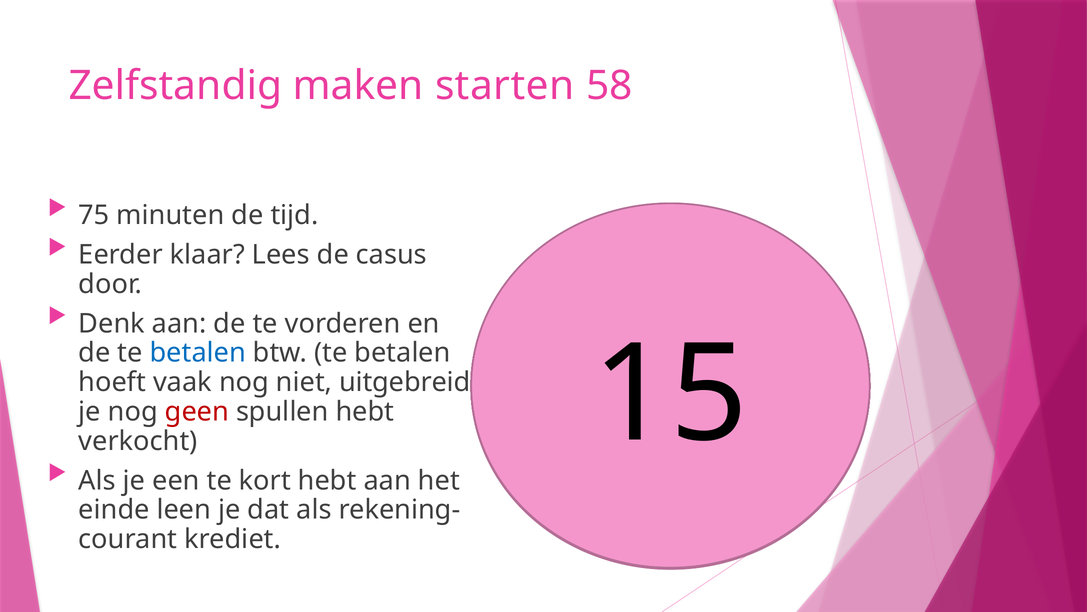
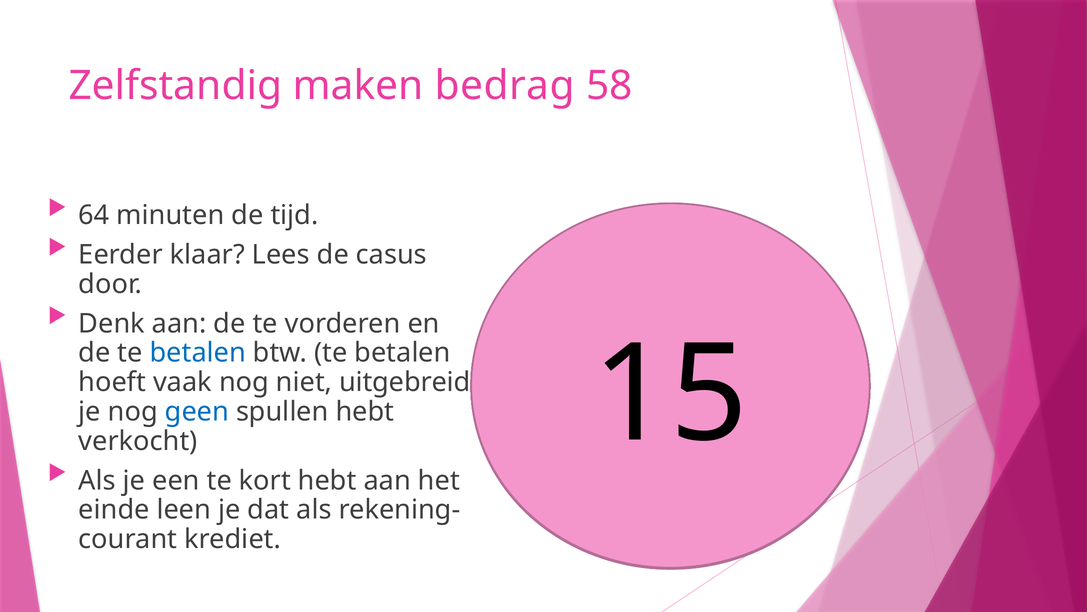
starten: starten -> bedrag (505, 86)
75: 75 -> 64 (94, 215)
geen colour: red -> blue (197, 411)
